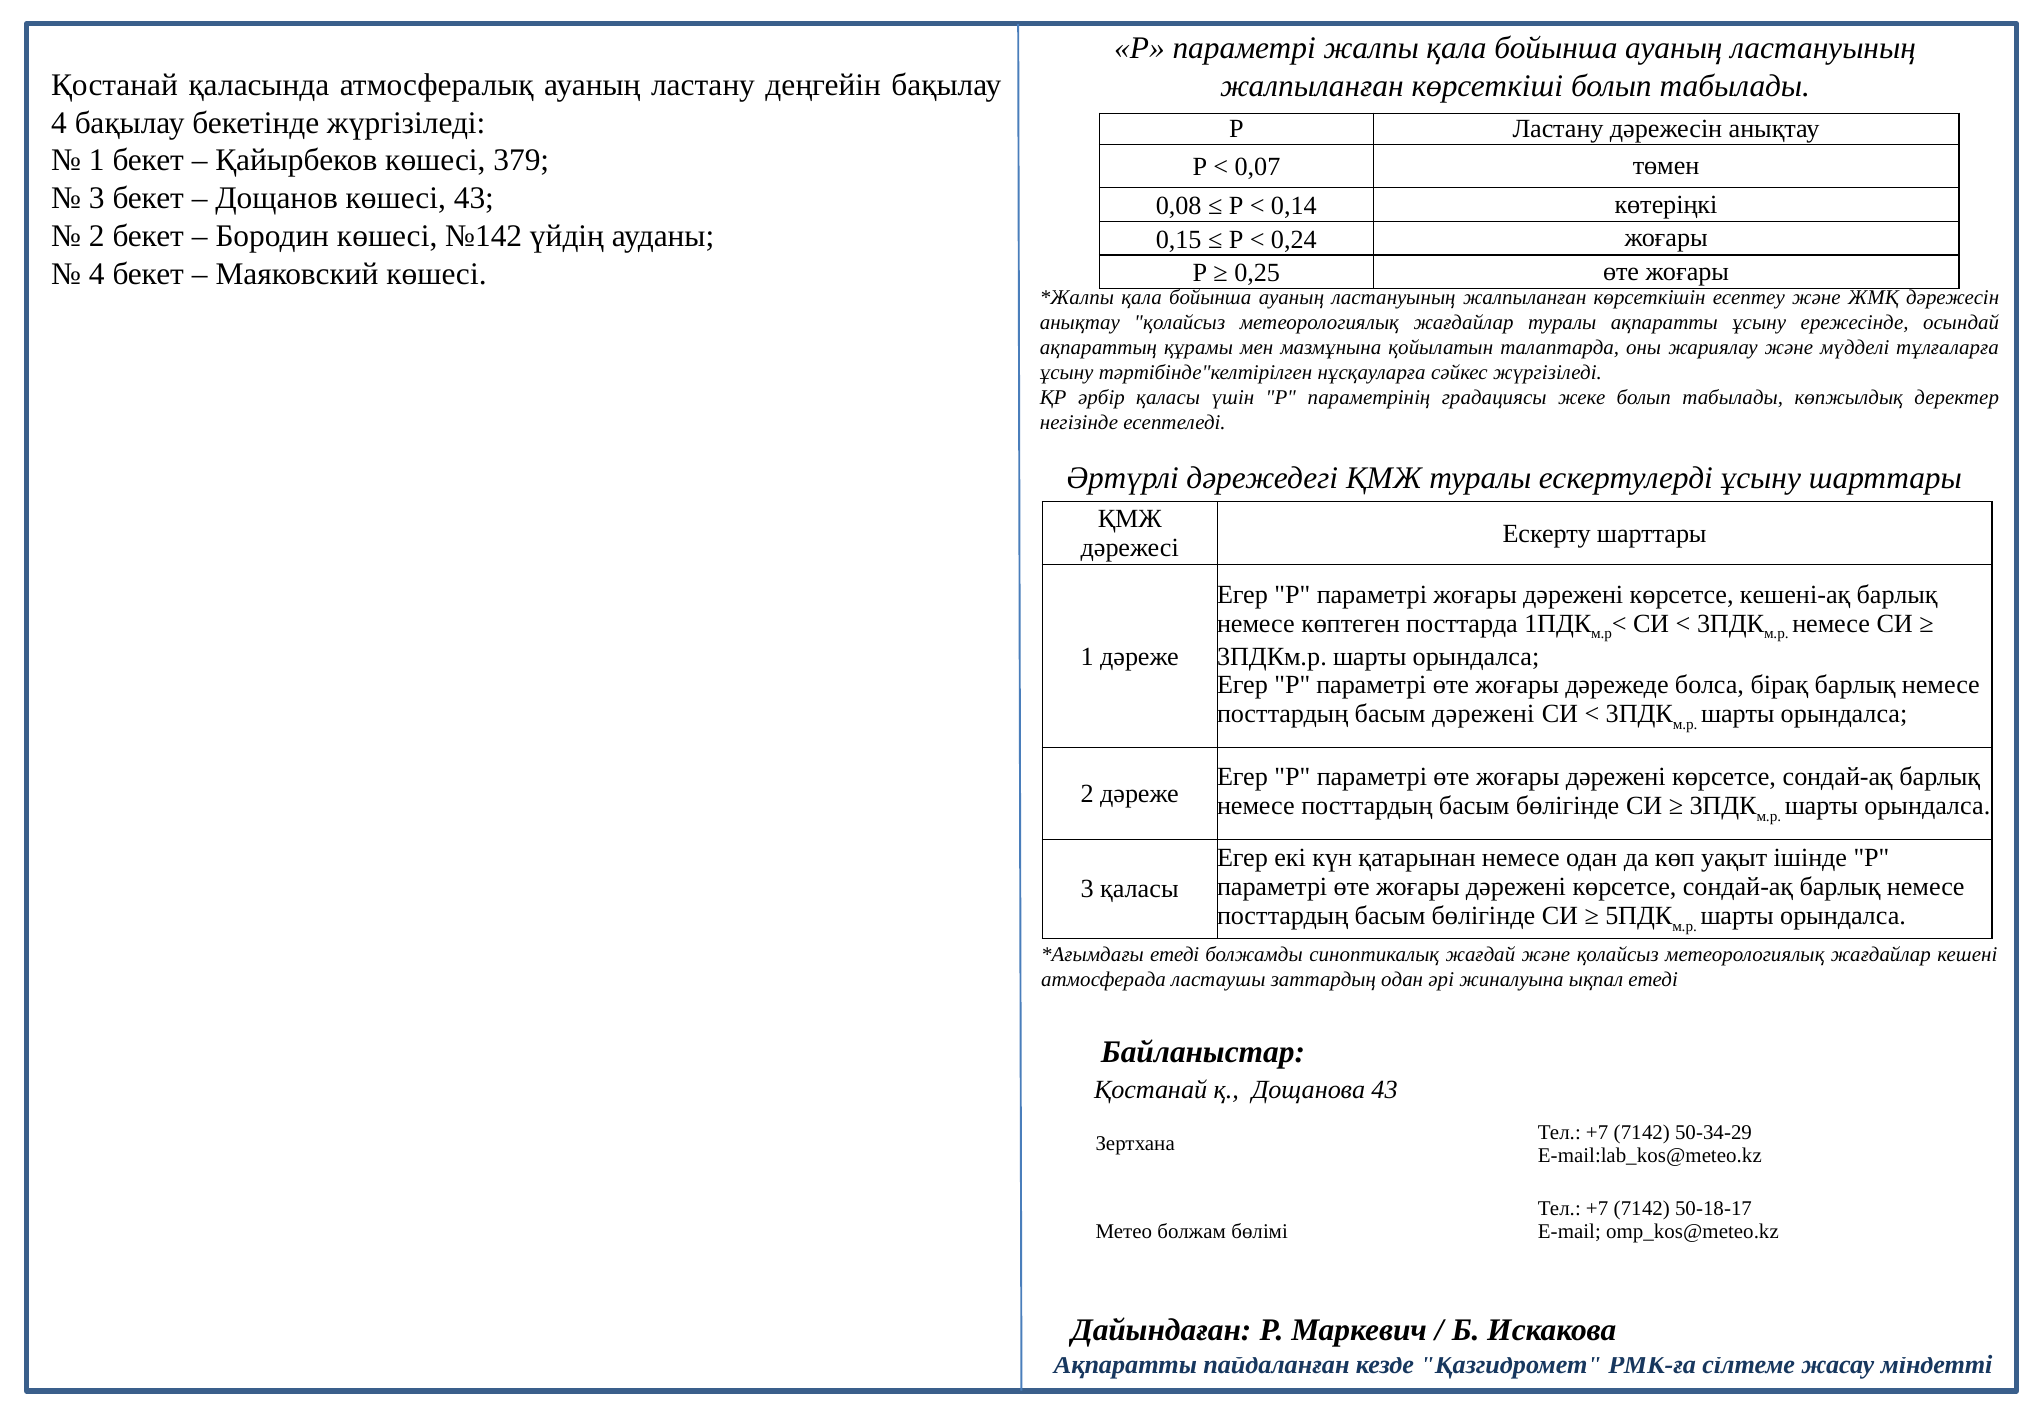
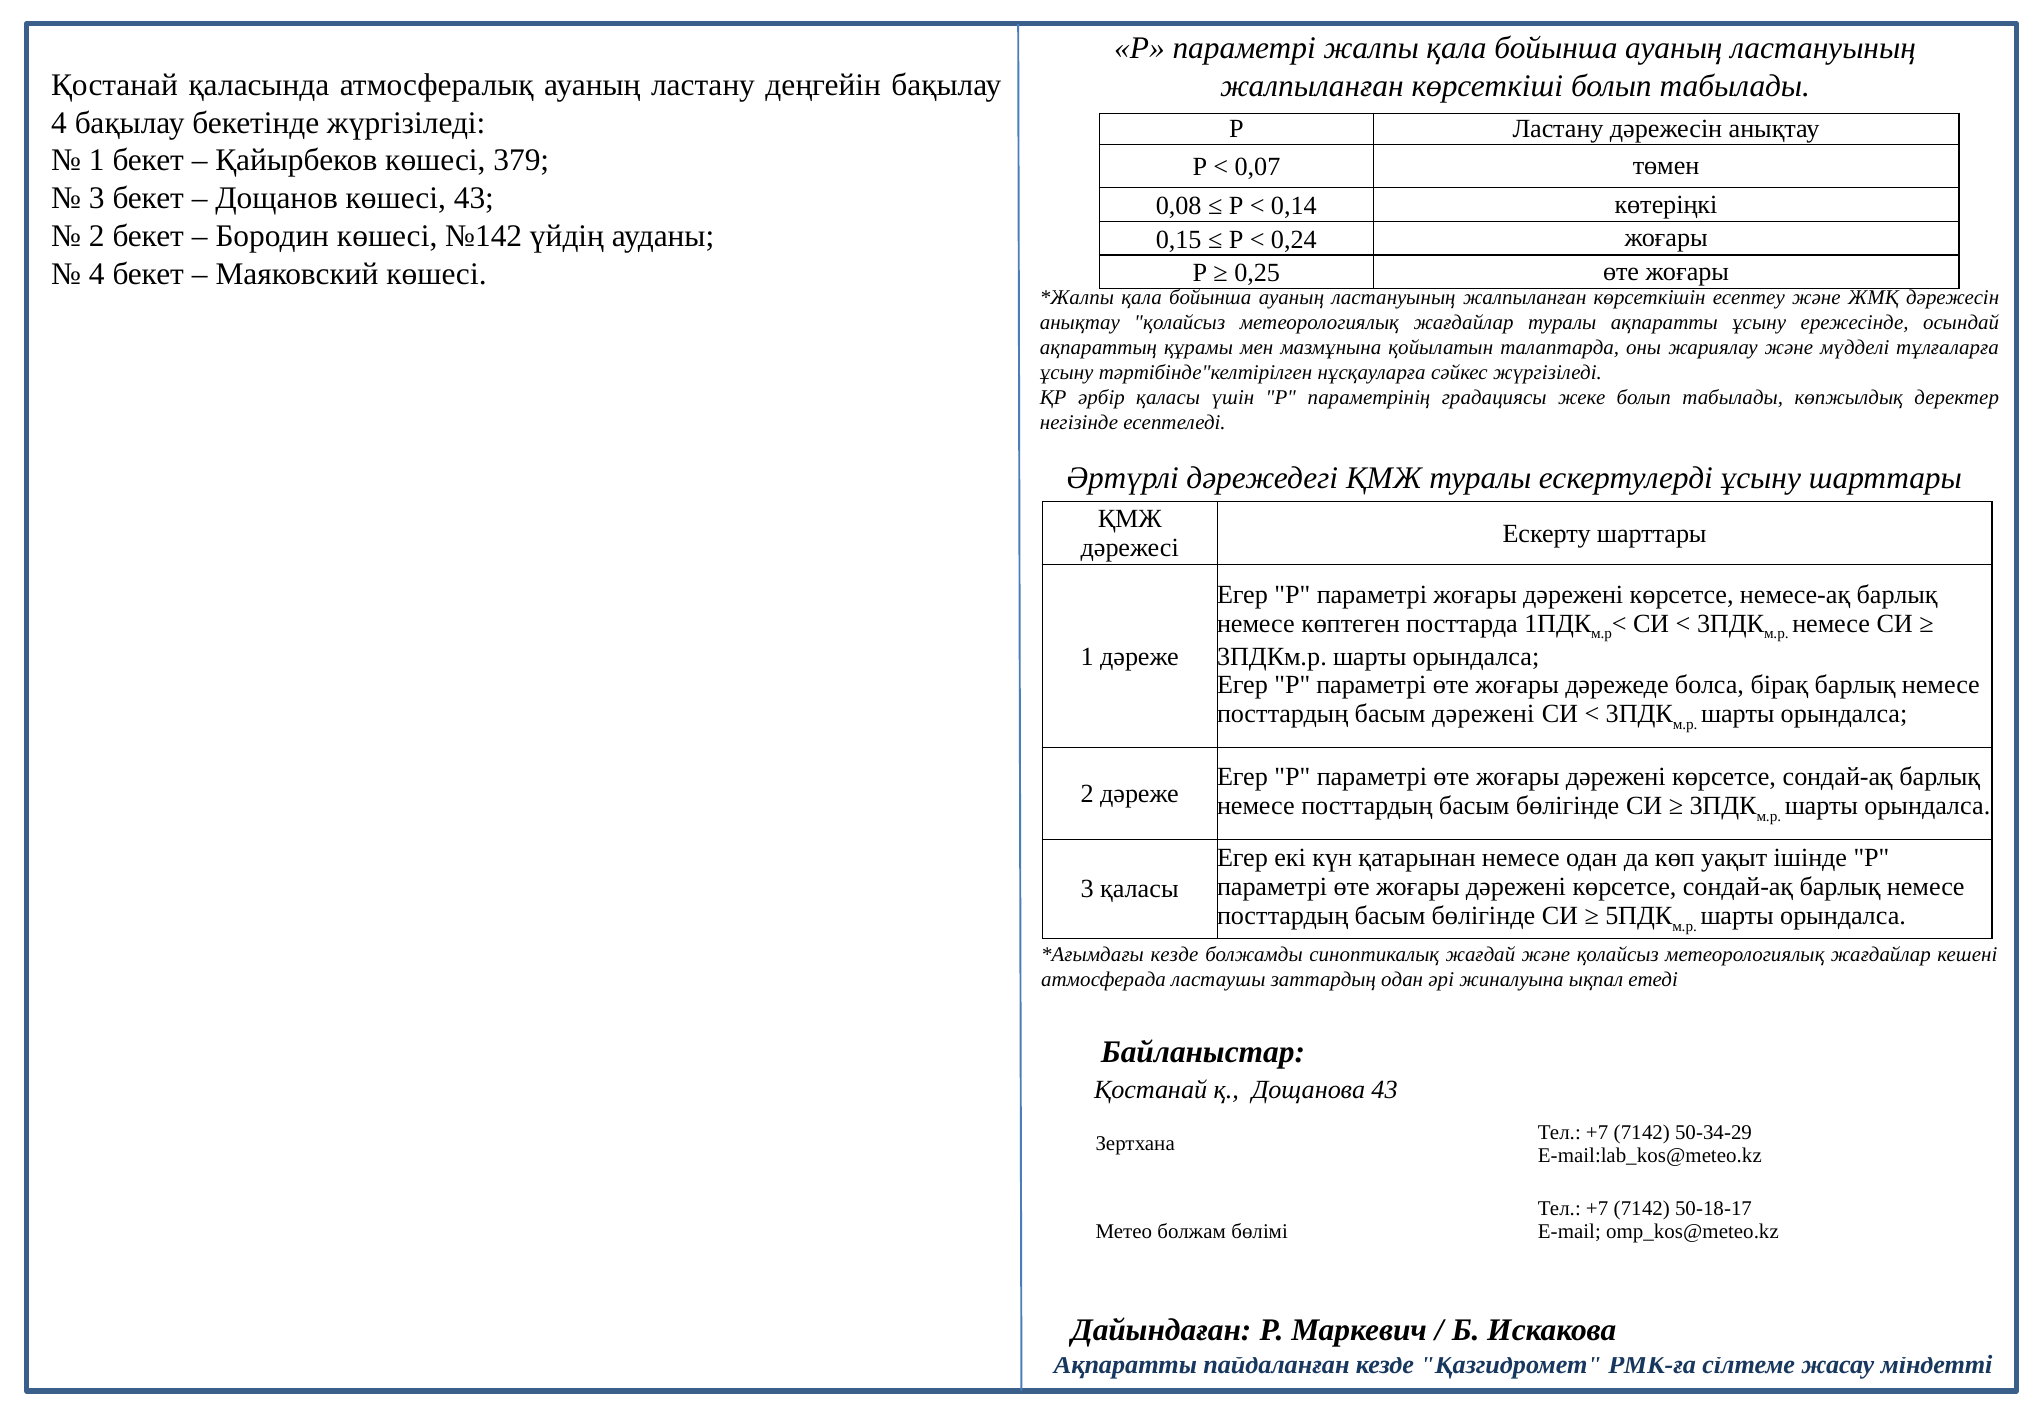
кешені-ақ: кешені-ақ -> немесе-ақ (1795, 594)
етеді: етеді -> кезде (1174, 954)
